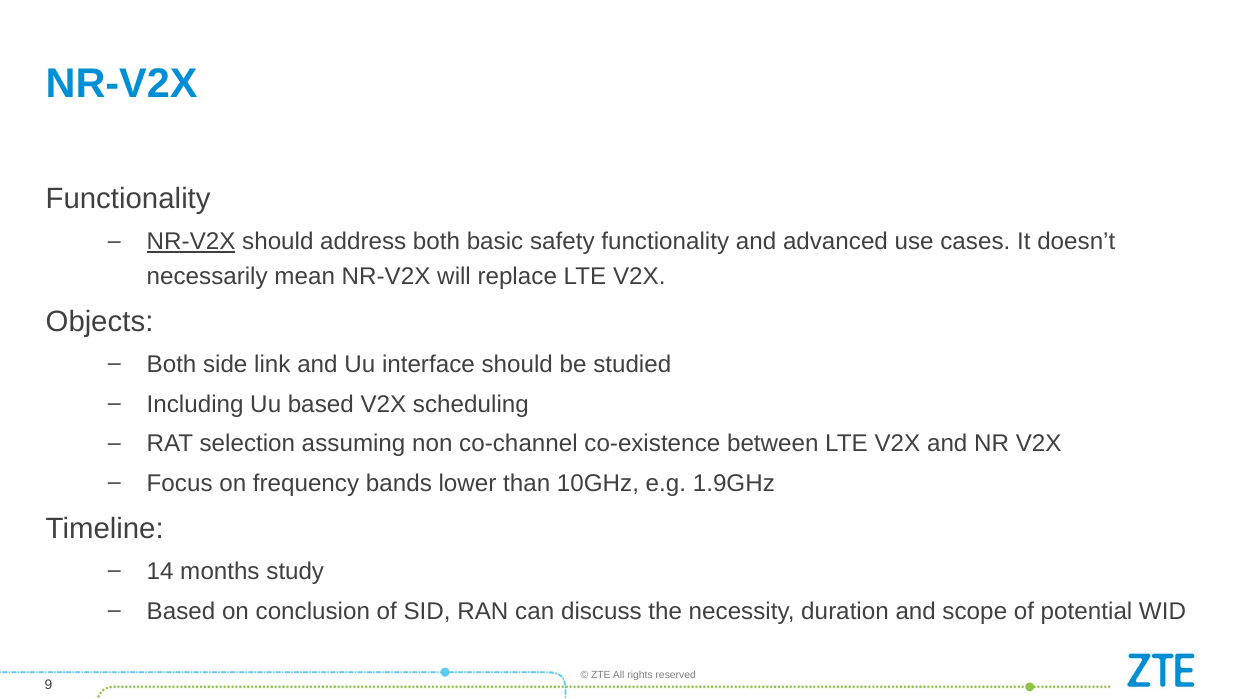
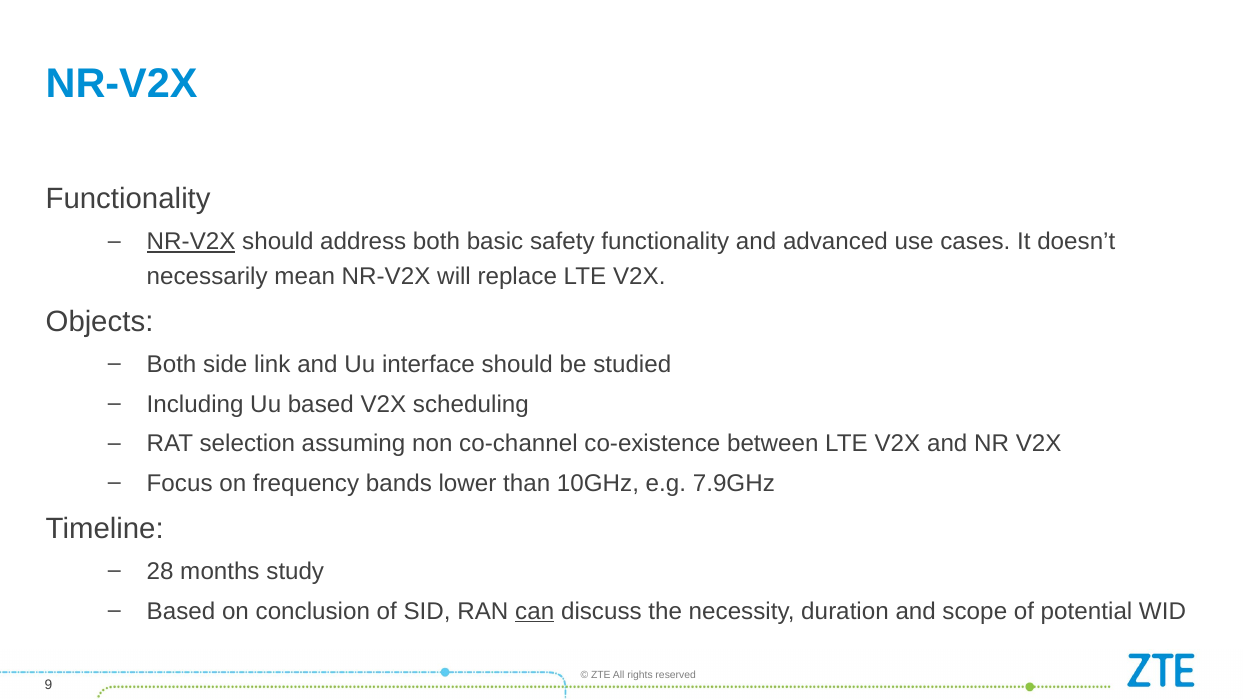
1.9GHz: 1.9GHz -> 7.9GHz (734, 484)
14: 14 -> 28 (160, 572)
can underline: none -> present (535, 611)
